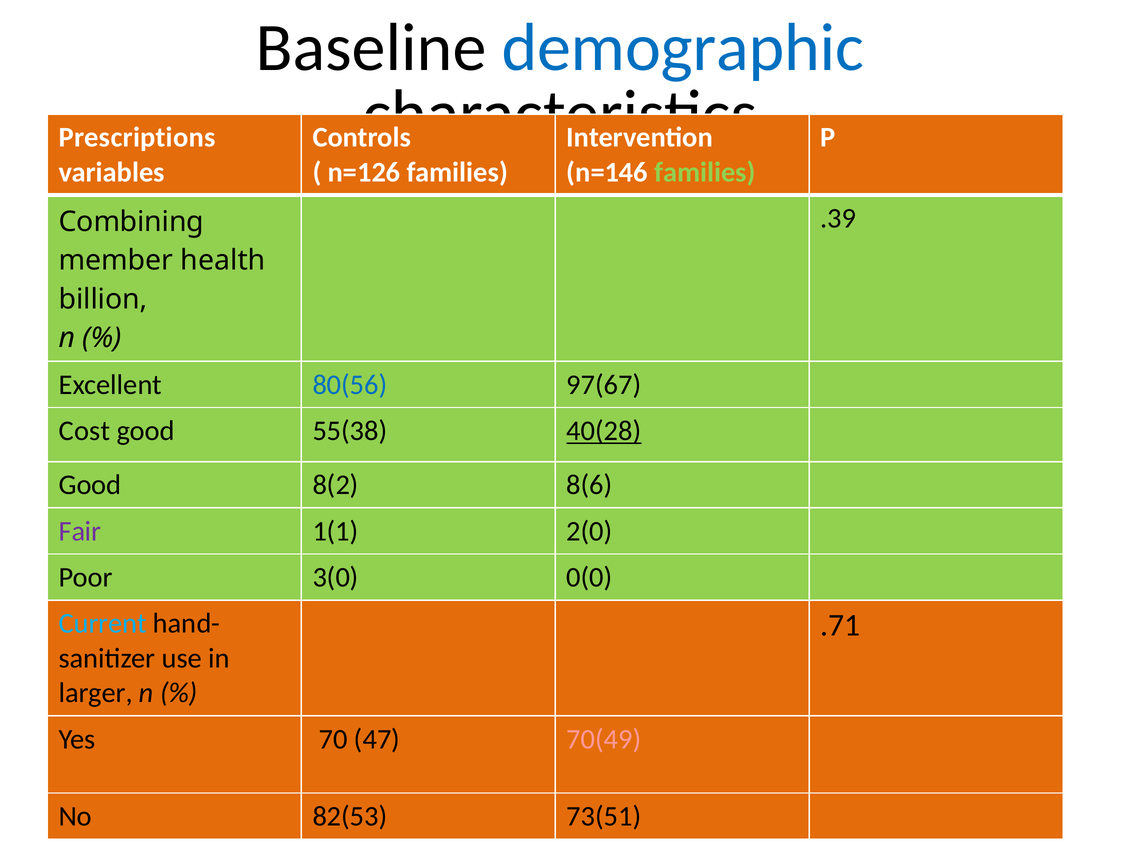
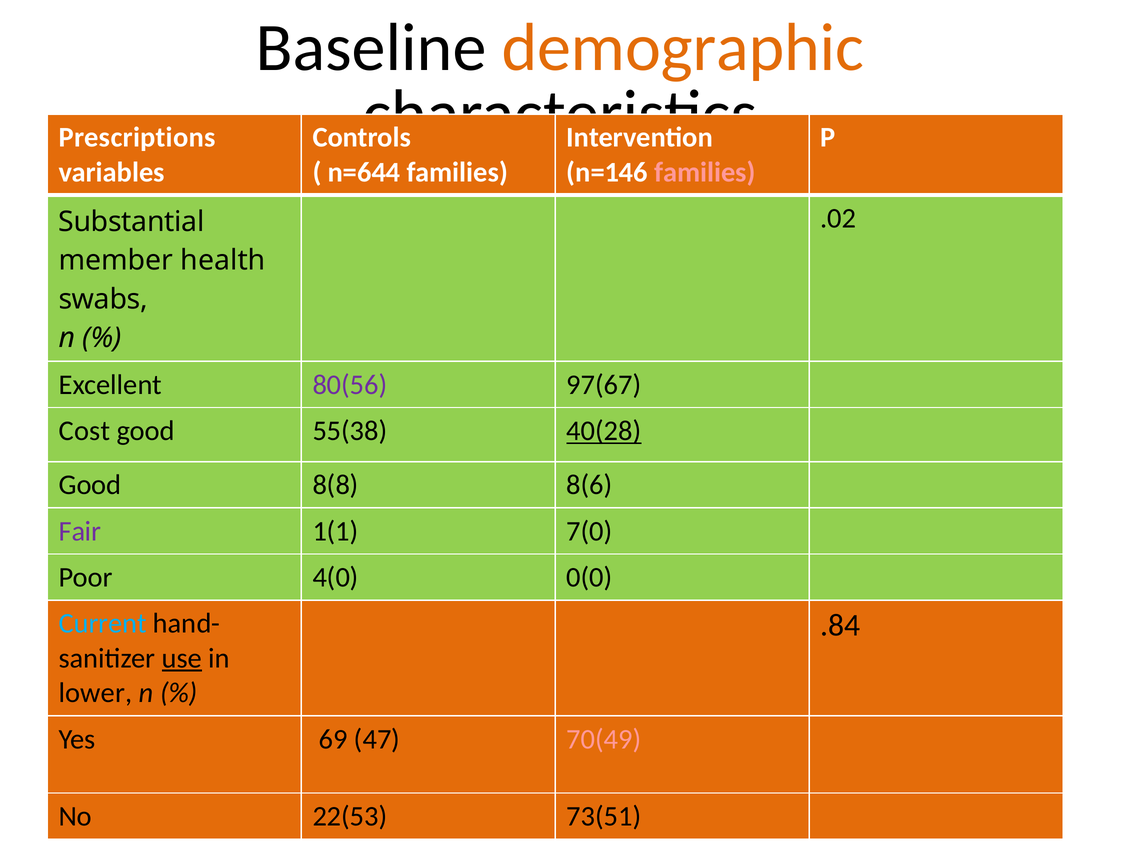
demographic colour: blue -> orange (683, 48)
n=126: n=126 -> n=644 (364, 172)
families colour: light green -> pink (705, 172)
.39: .39 -> .02 (838, 218)
Combining: Combining -> Substantial (131, 222)
billion: billion -> swabs (103, 299)
80(56 colour: blue -> purple (350, 385)
8(2: 8(2 -> 8(8 (336, 485)
2(0: 2(0 -> 7(0 (589, 531)
3(0: 3(0 -> 4(0 (336, 578)
.71: .71 -> .84 (840, 626)
use underline: none -> present (182, 658)
larger: larger -> lower (96, 693)
70: 70 -> 69 (333, 739)
82(53: 82(53 -> 22(53 (350, 817)
